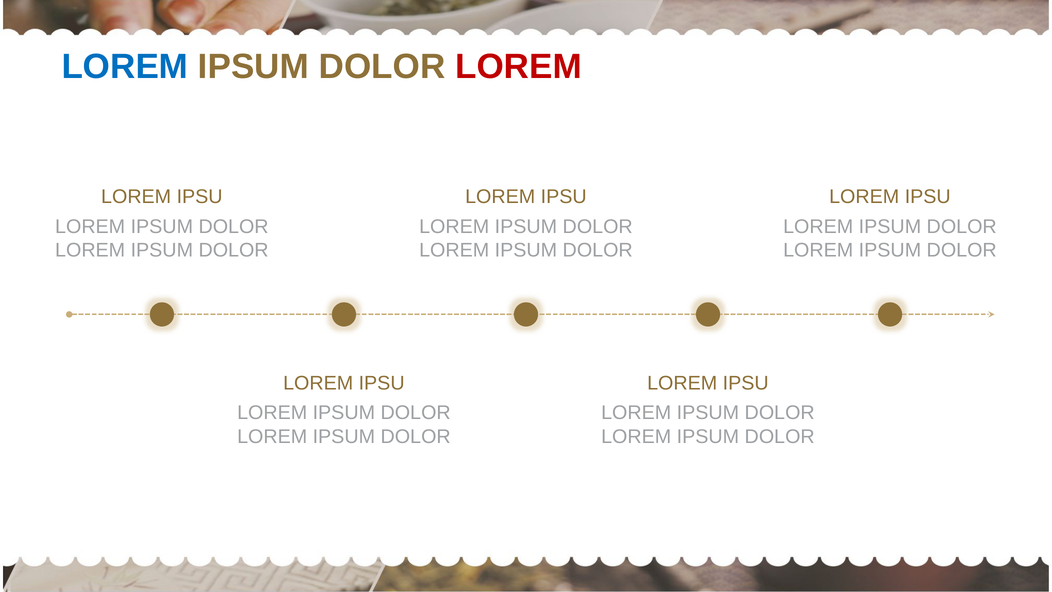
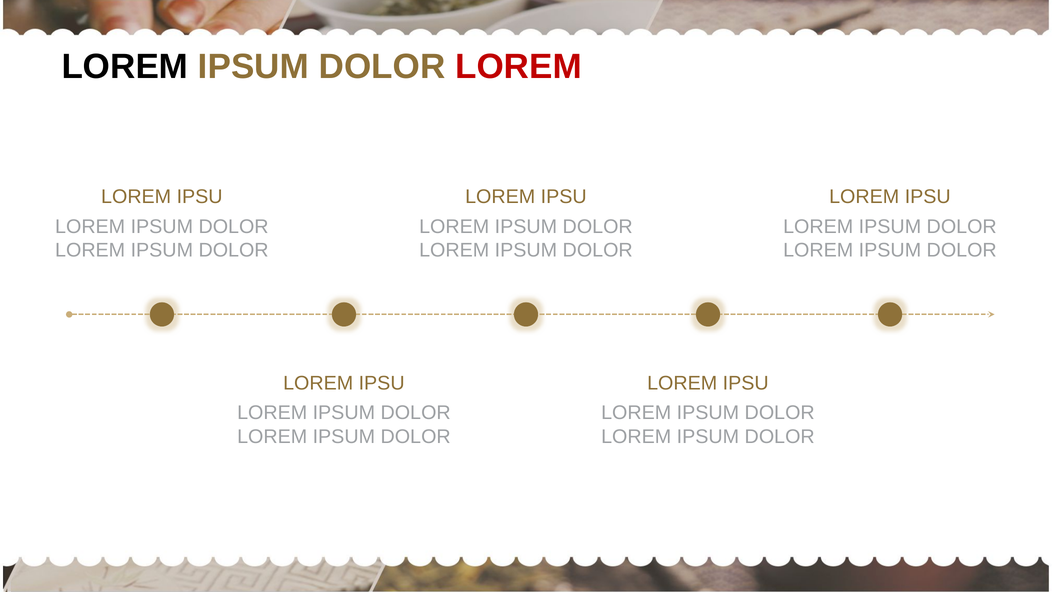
LOREM colour: blue -> black (125, 67)
